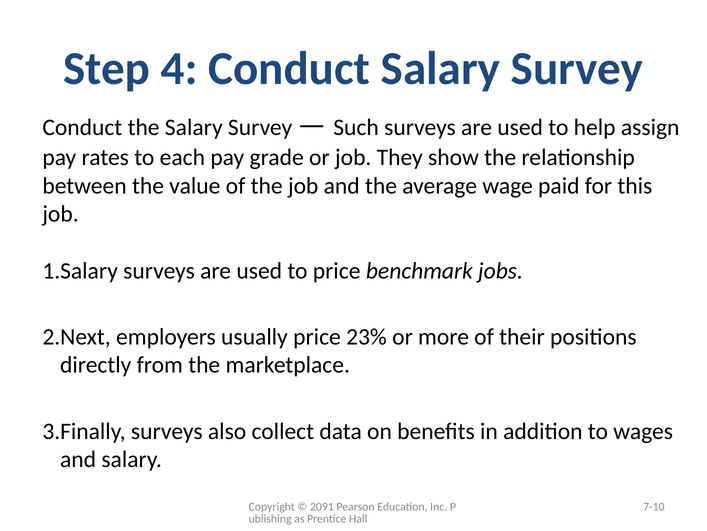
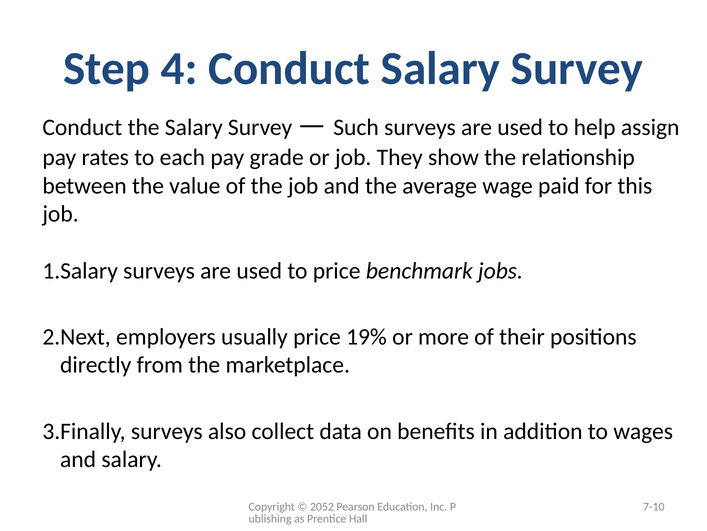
23%: 23% -> 19% (366, 336)
2091: 2091 -> 2052 (322, 506)
